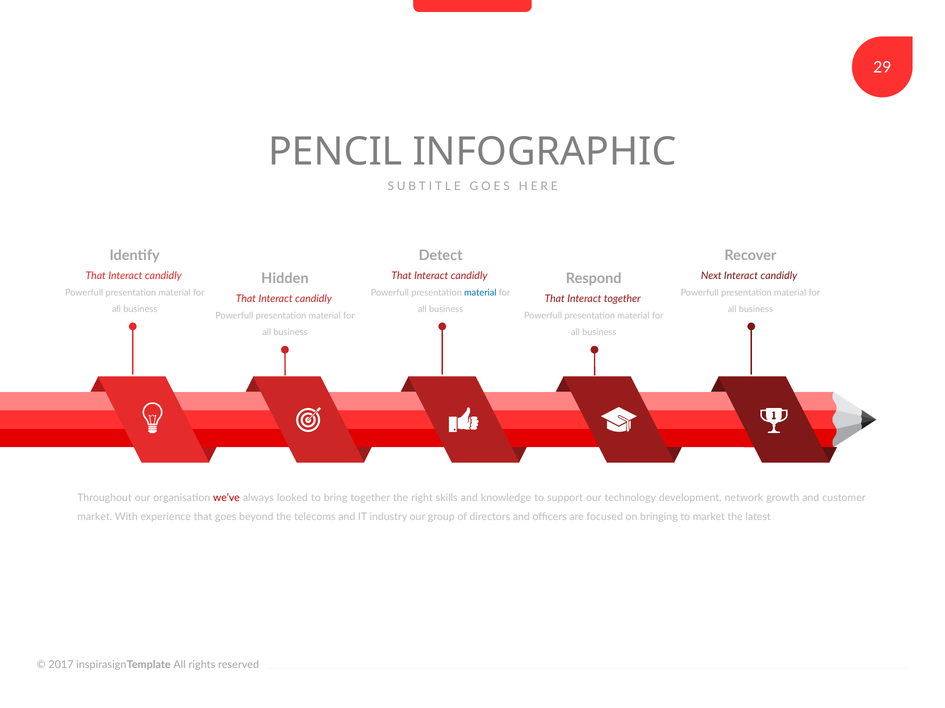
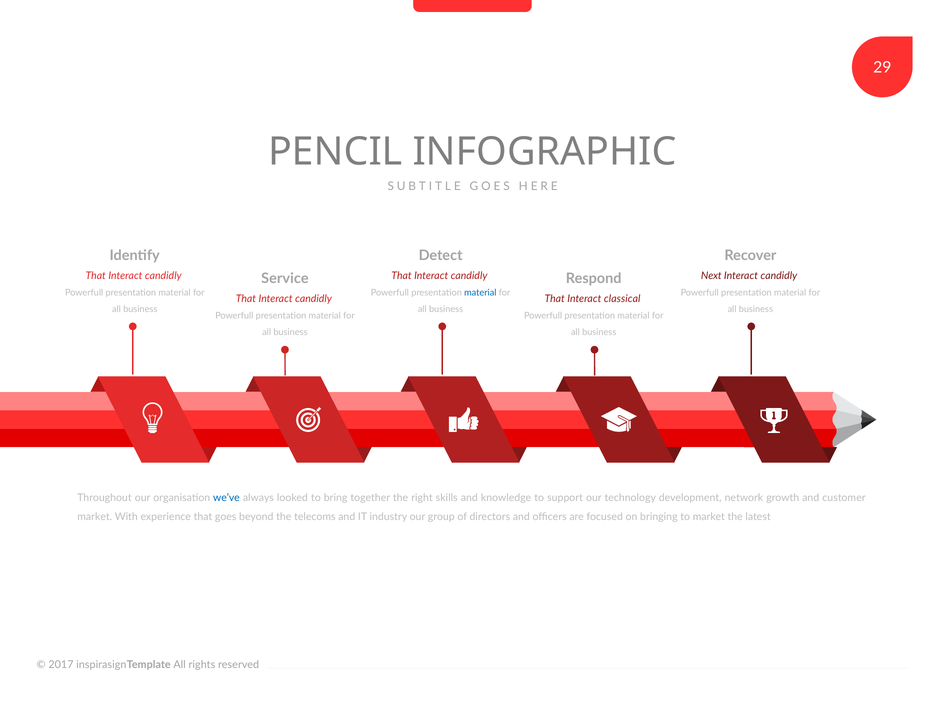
Hidden: Hidden -> Service (285, 279)
Interact together: together -> classical (622, 299)
we’ve colour: red -> blue (226, 498)
